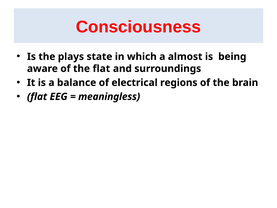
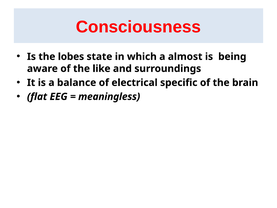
plays: plays -> lobes (71, 57)
the flat: flat -> like (102, 69)
regions: regions -> specific (179, 83)
